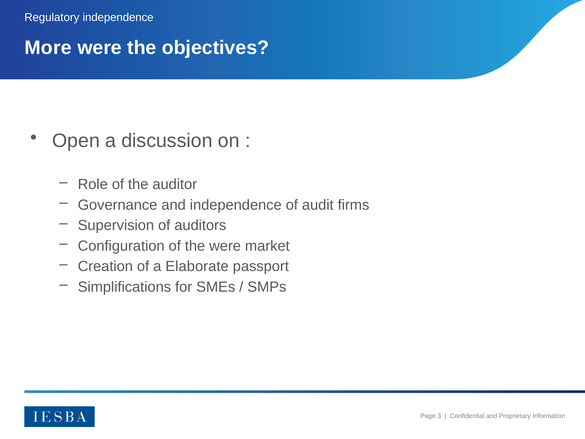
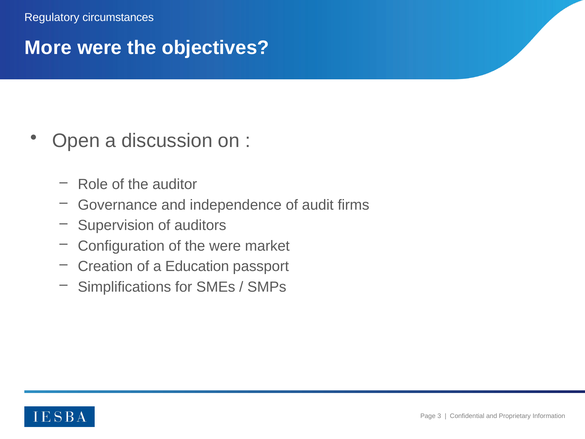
Regulatory independence: independence -> circumstances (118, 17)
Elaborate: Elaborate -> Education (197, 266)
